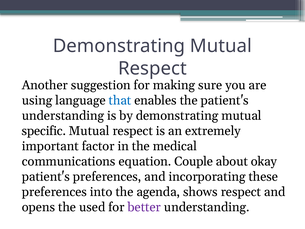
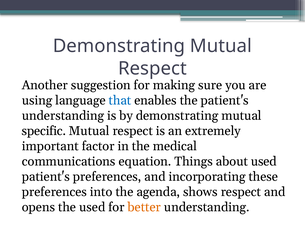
Couple: Couple -> Things (194, 161)
about okay: okay -> used (264, 161)
better colour: purple -> orange (144, 207)
